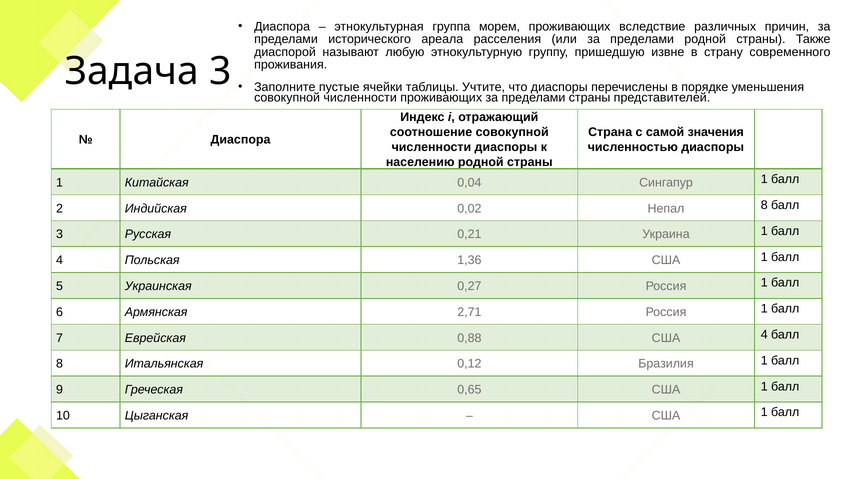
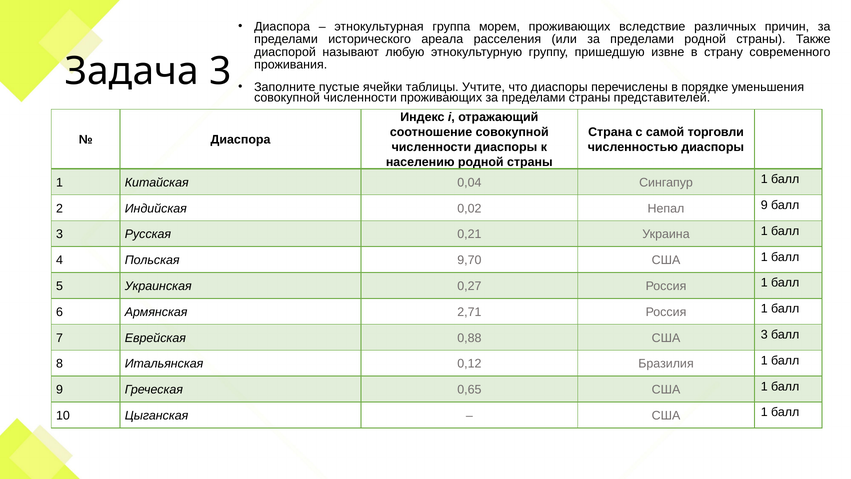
значения: значения -> торговли (716, 132)
Непал 8: 8 -> 9 (764, 205)
1,36: 1,36 -> 9,70 (469, 260)
США 4: 4 -> 3 (764, 334)
